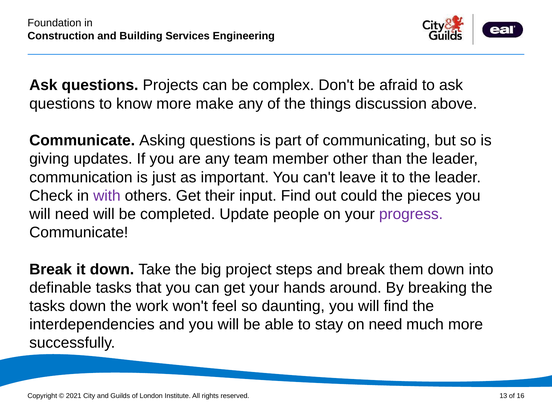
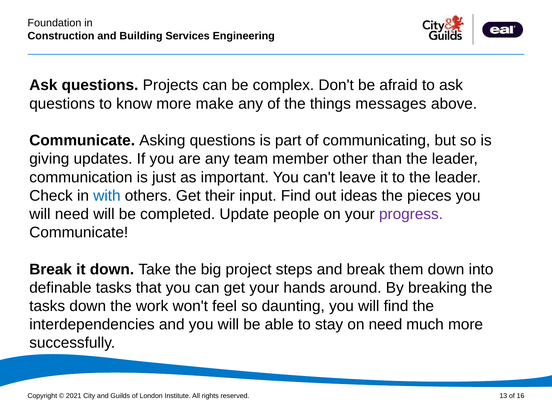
discussion: discussion -> messages (391, 104)
with colour: purple -> blue (107, 196)
could: could -> ideas (359, 196)
